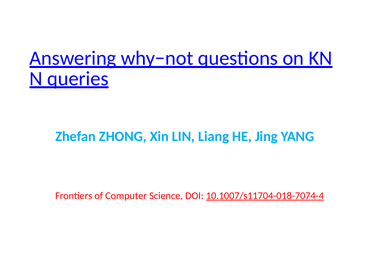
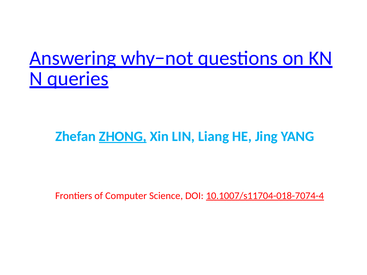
ZHONG underline: none -> present (123, 136)
